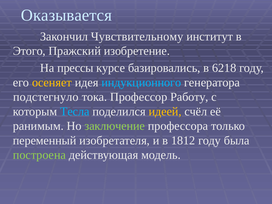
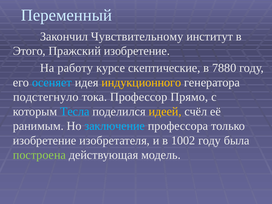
Оказывается: Оказывается -> Переменный (66, 15)
прессы: прессы -> работу (75, 68)
базировались: базировались -> скептические (164, 68)
6218: 6218 -> 7880 (224, 68)
осеняет colour: yellow -> light blue (52, 82)
индукционного colour: light blue -> yellow (141, 82)
Работу: Работу -> Прямо (189, 97)
заключение colour: light green -> light blue (115, 126)
переменный: переменный -> изобретение (45, 140)
1812: 1812 -> 1002 (183, 140)
